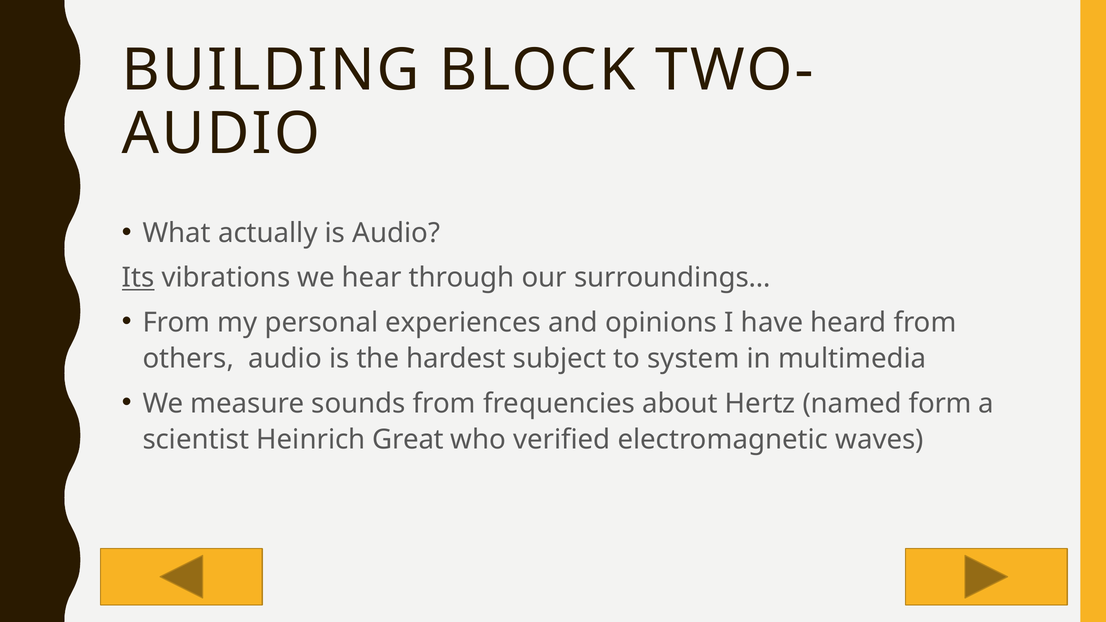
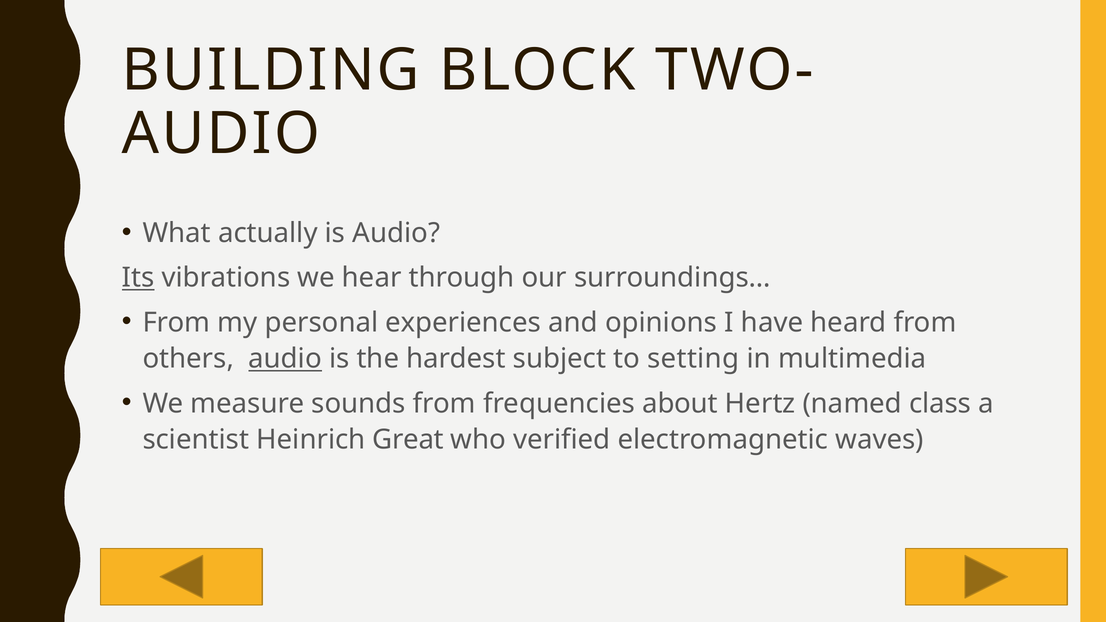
audio underline: none -> present (285, 359)
system: system -> setting (693, 359)
form: form -> class (940, 403)
